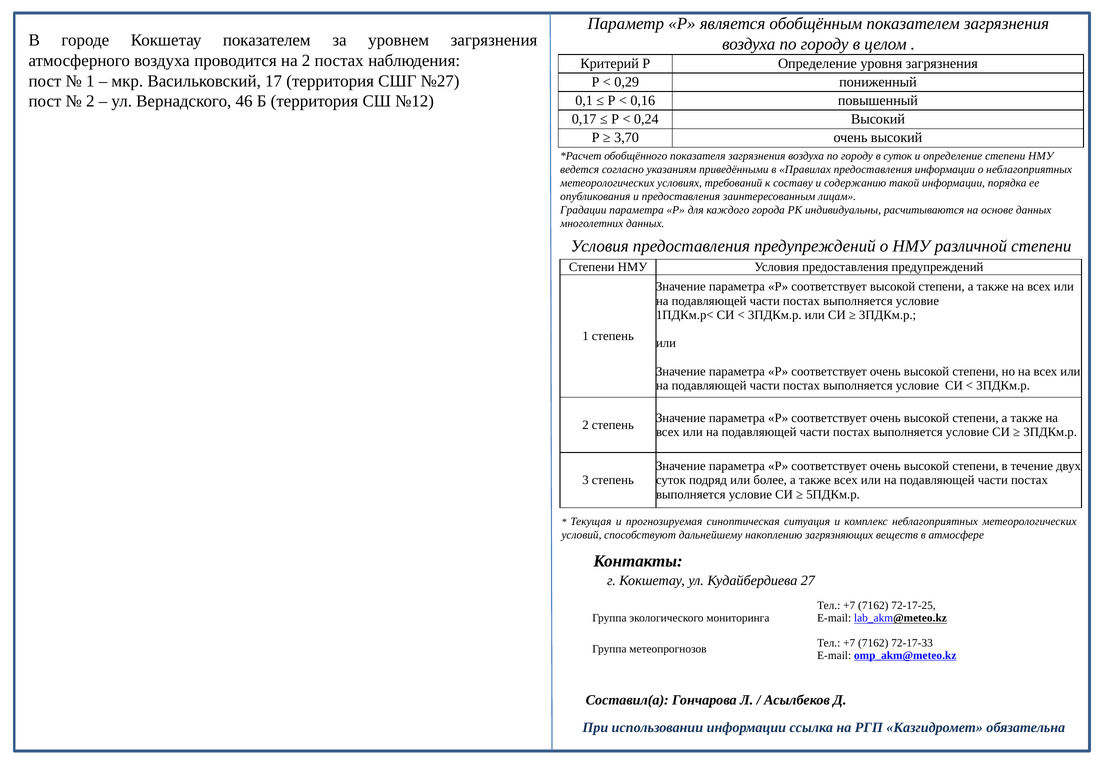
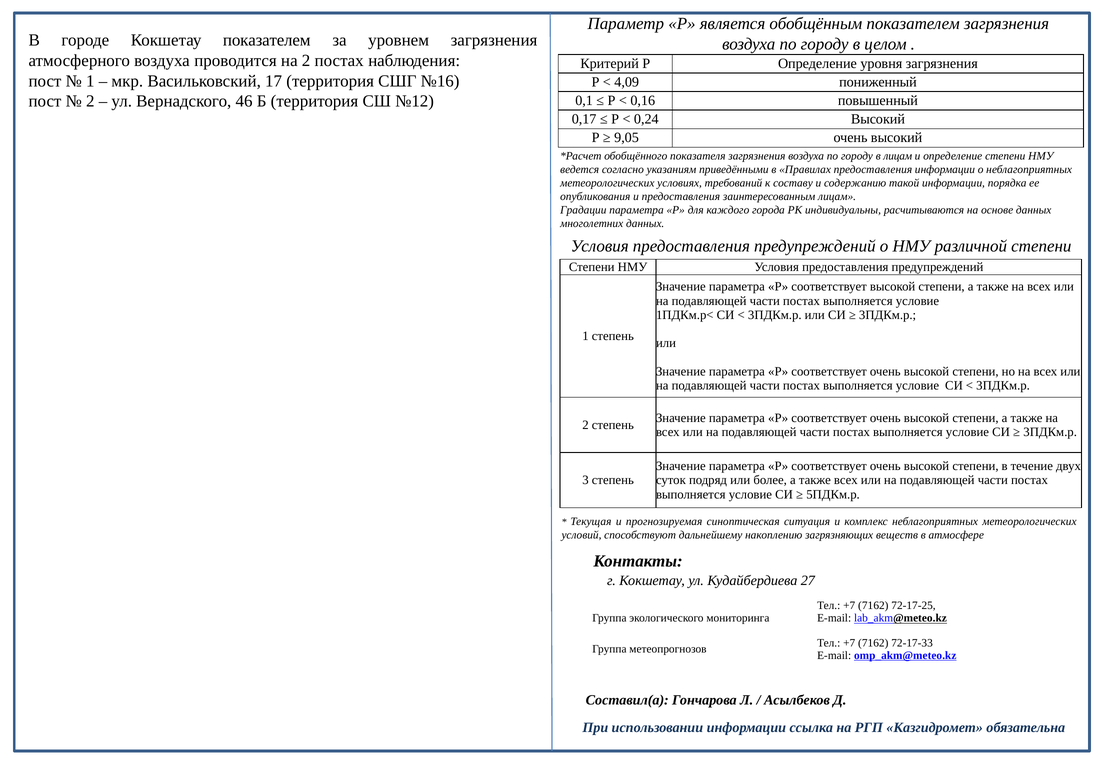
№27: №27 -> №16 (440, 81)
0,29: 0,29 -> 4,09 (627, 82)
3,70: 3,70 -> 9,05 (627, 138)
в суток: суток -> лицам (898, 156)
